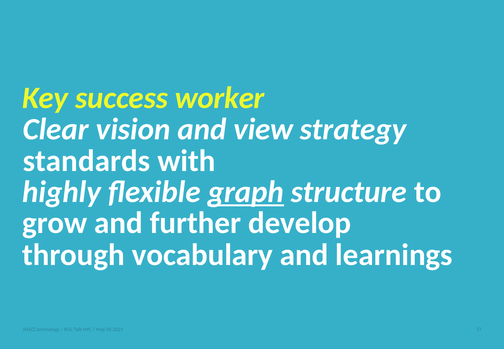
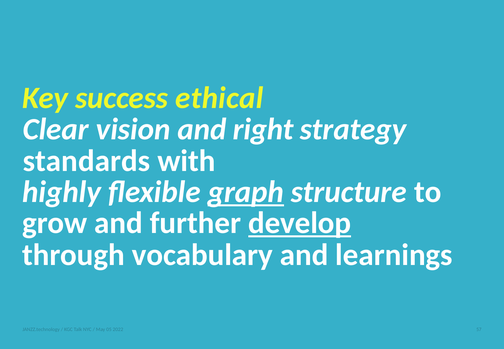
worker: worker -> ethical (219, 98)
view: view -> right (263, 129)
develop underline: none -> present (300, 223)
